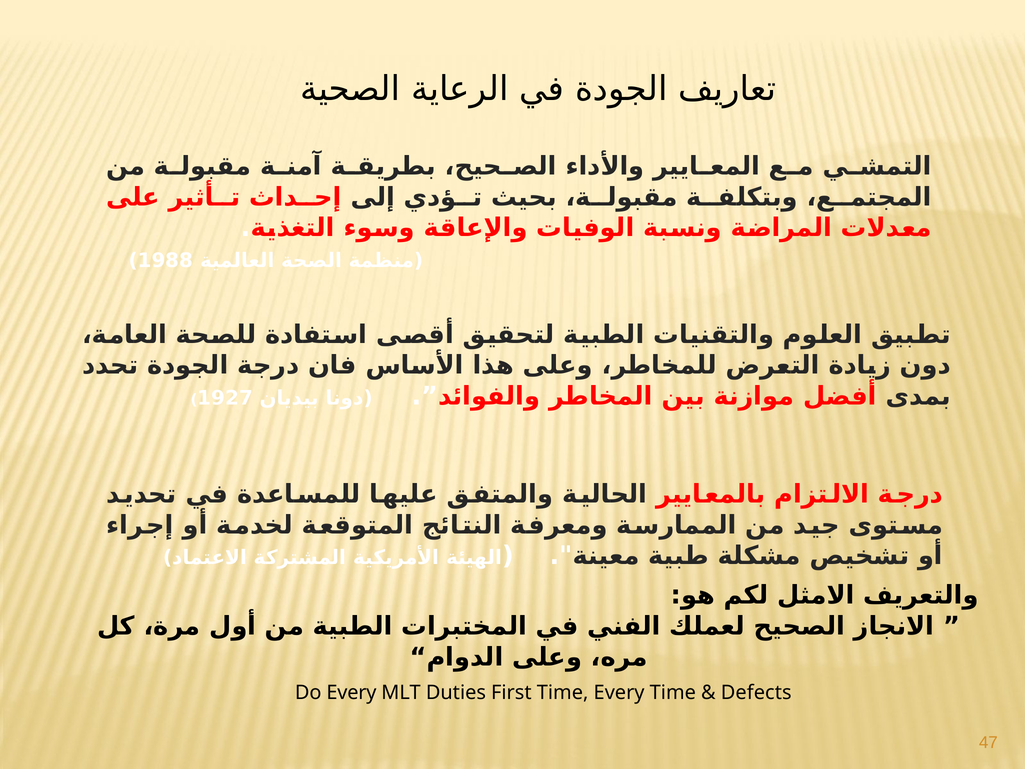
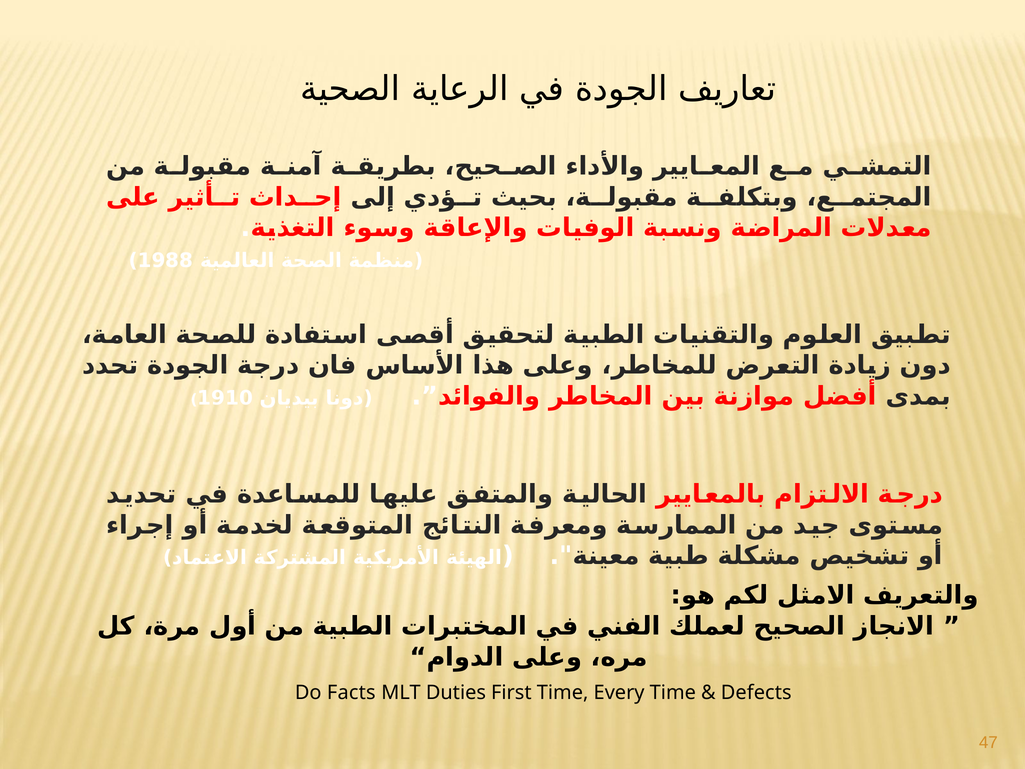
1927: 1927 -> 1910 (225, 398)
Do Every: Every -> Facts (351, 693)
